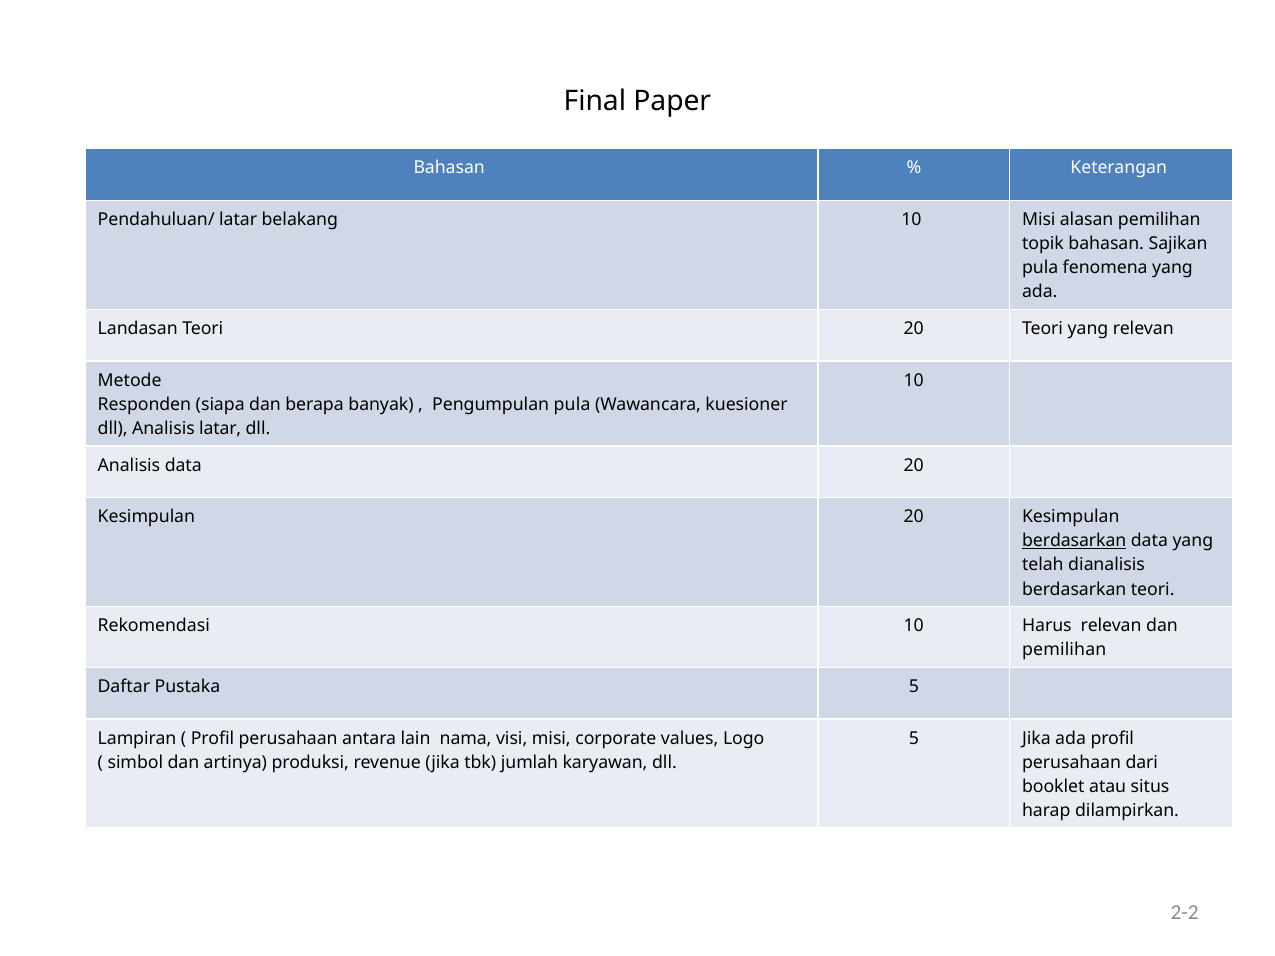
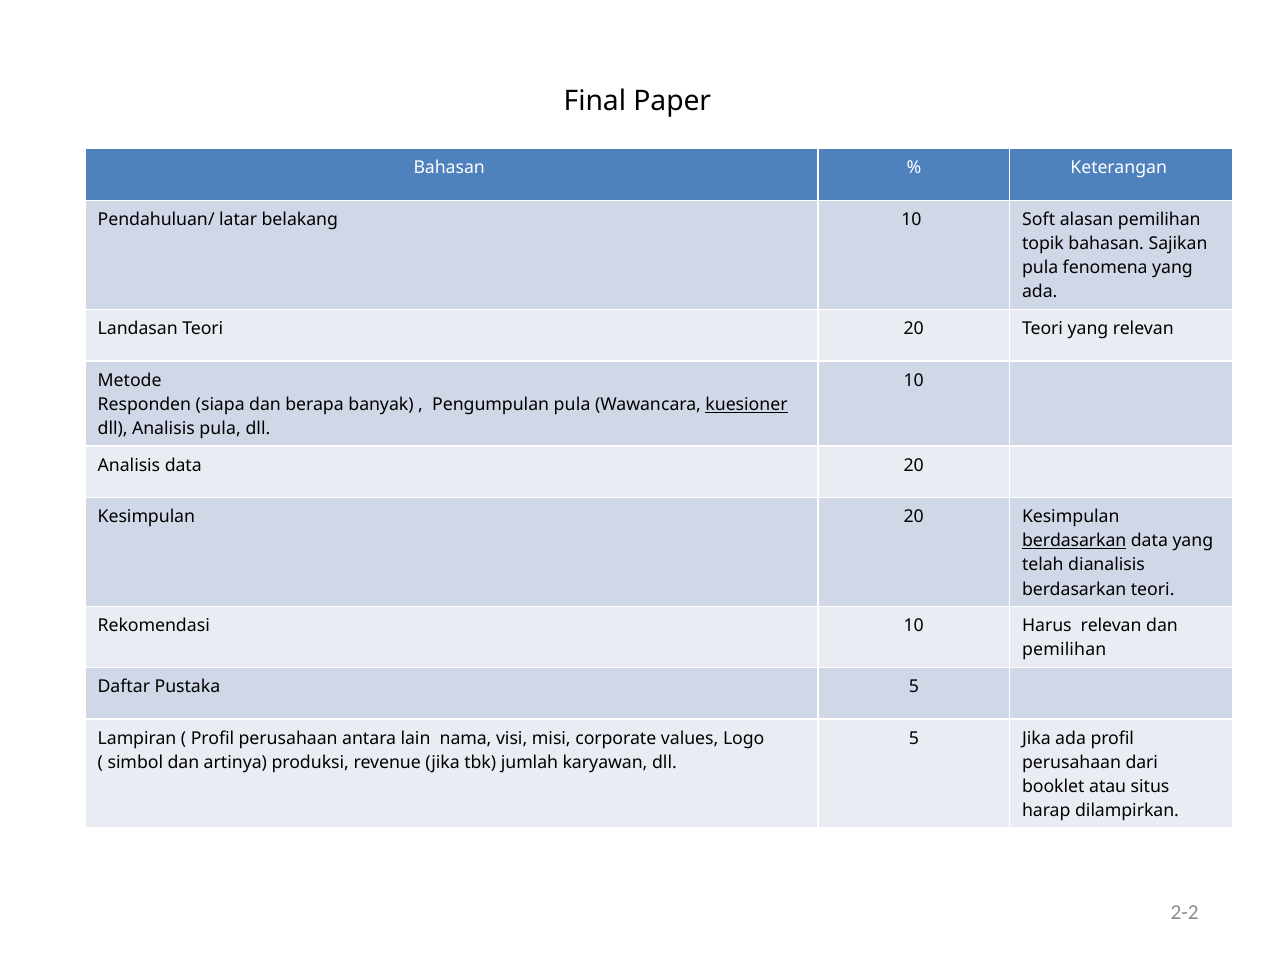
10 Misi: Misi -> Soft (1039, 220)
kuesioner underline: none -> present (747, 405)
Analisis latar: latar -> pula (220, 429)
